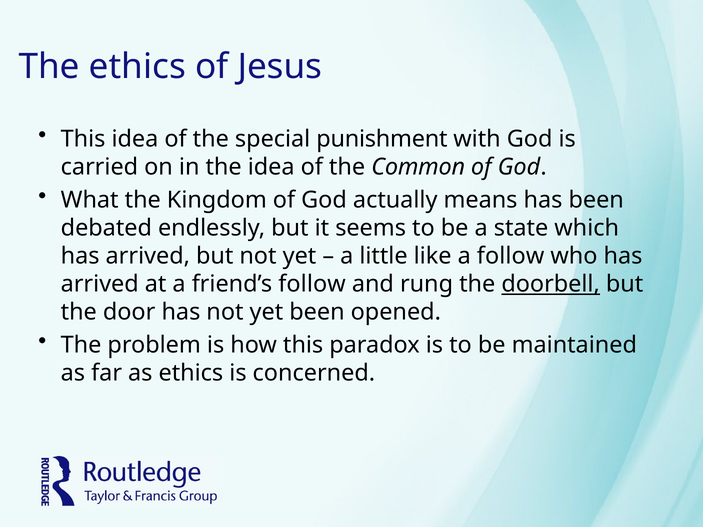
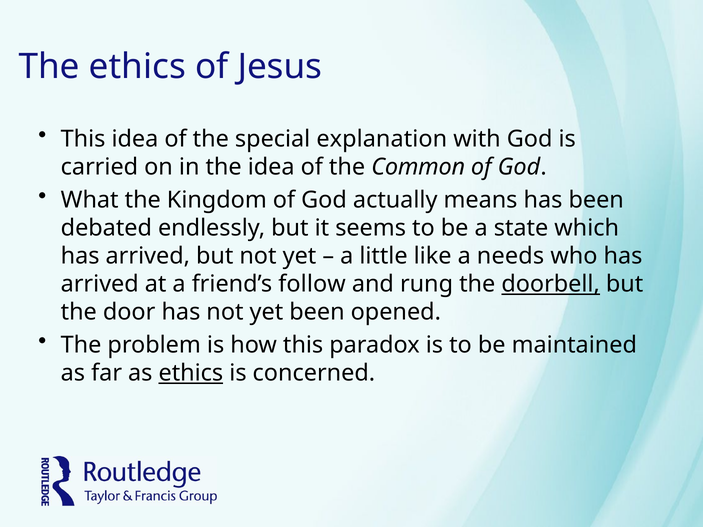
punishment: punishment -> explanation (382, 139)
a follow: follow -> needs (511, 256)
ethics underline: none -> present (191, 373)
